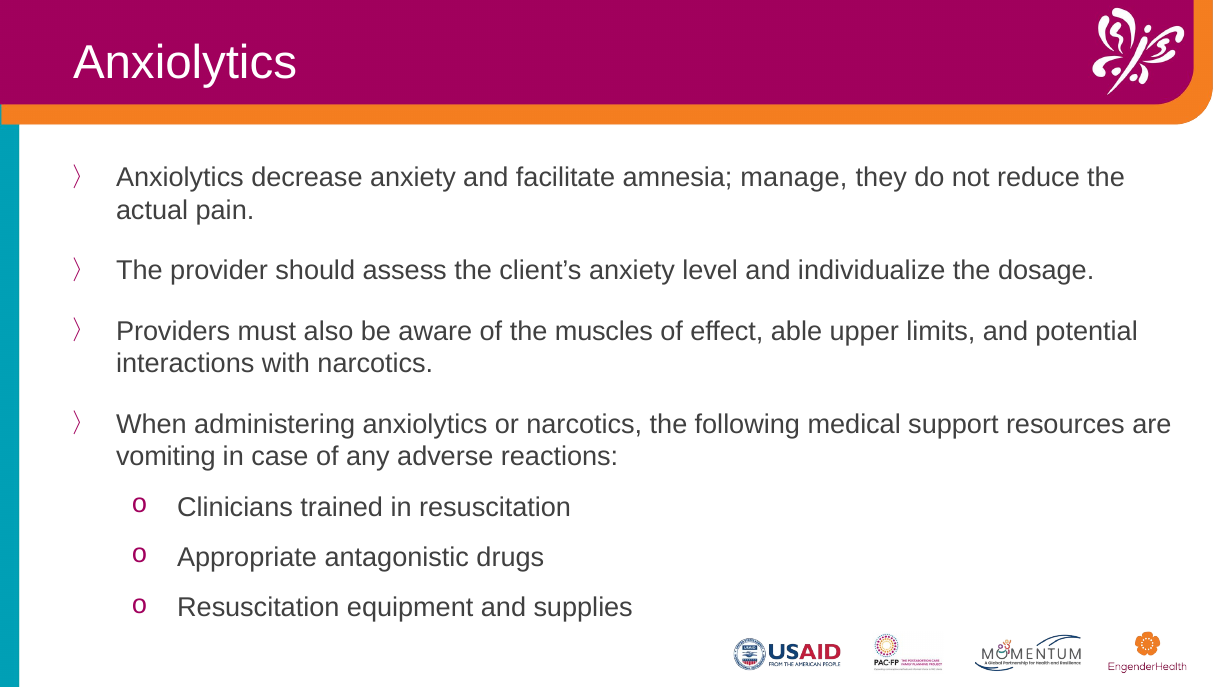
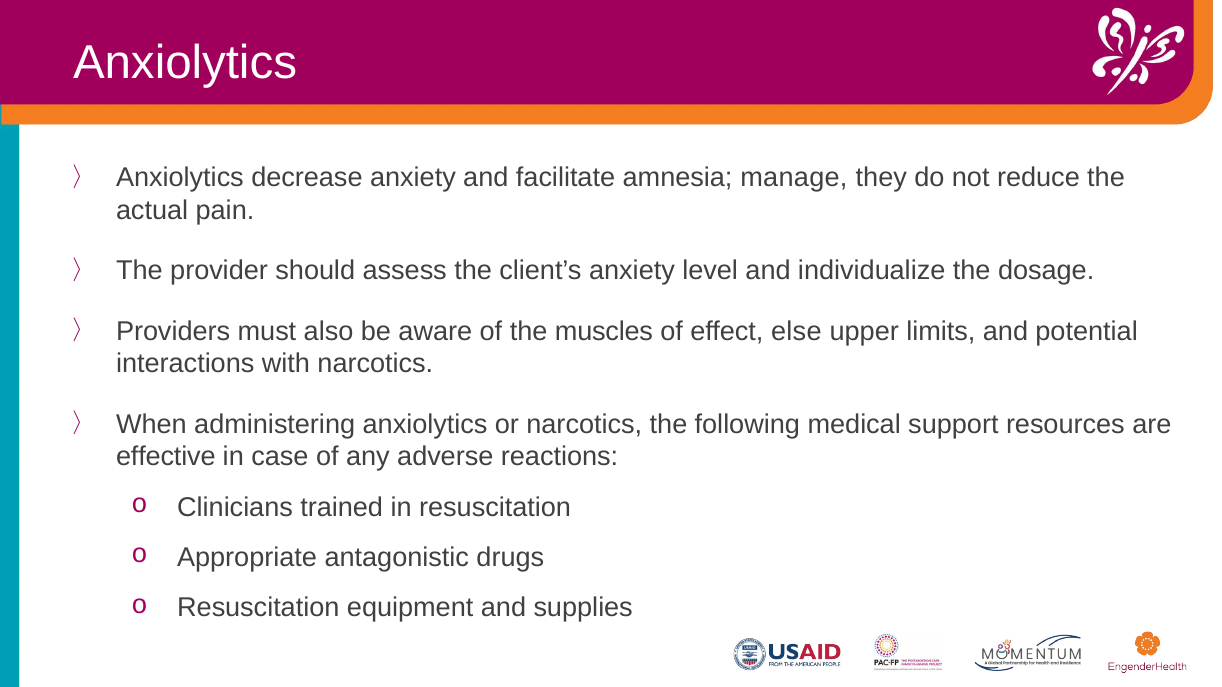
able: able -> else (796, 331)
vomiting: vomiting -> effective (166, 457)
